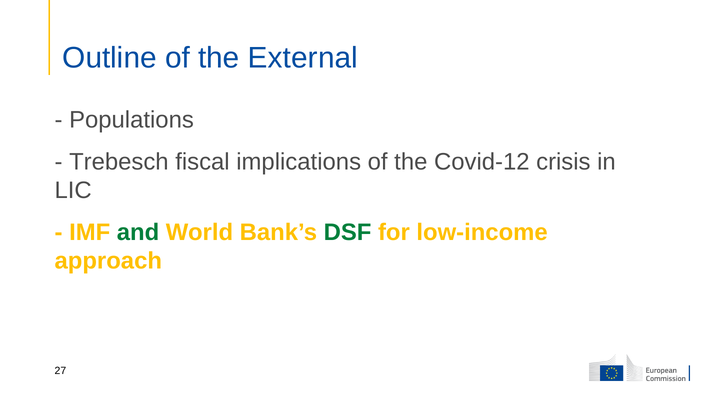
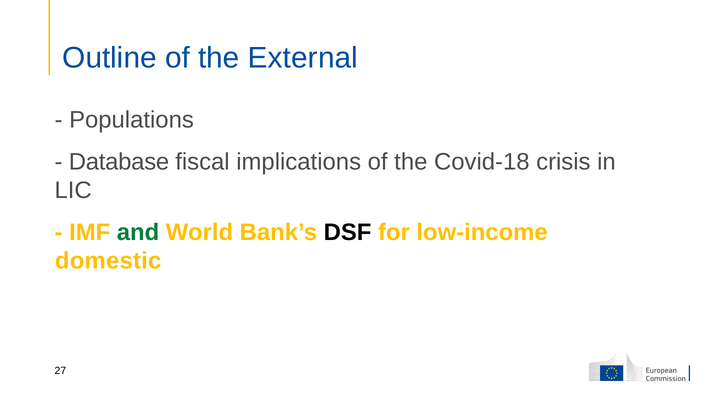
Trebesch: Trebesch -> Database (119, 162)
Covid-12: Covid-12 -> Covid-18 (482, 162)
DSF colour: green -> black (348, 233)
approach: approach -> domestic (108, 262)
